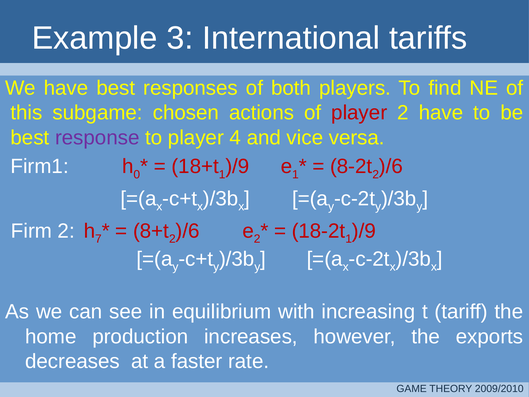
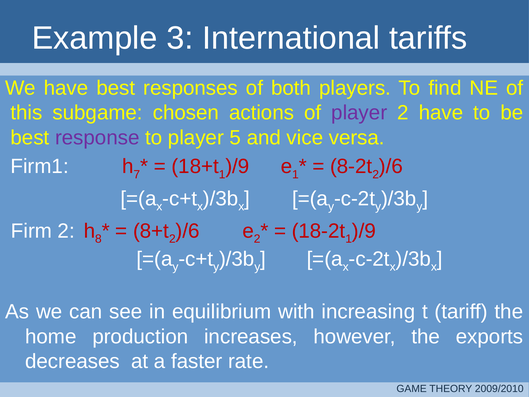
player colour: red -> purple (359, 113)
4: 4 -> 5 (235, 137)
0: 0 -> 7 (137, 174)
7: 7 -> 8 (98, 239)
